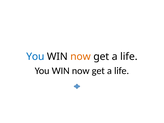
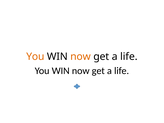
You colour: blue -> orange (35, 57)
